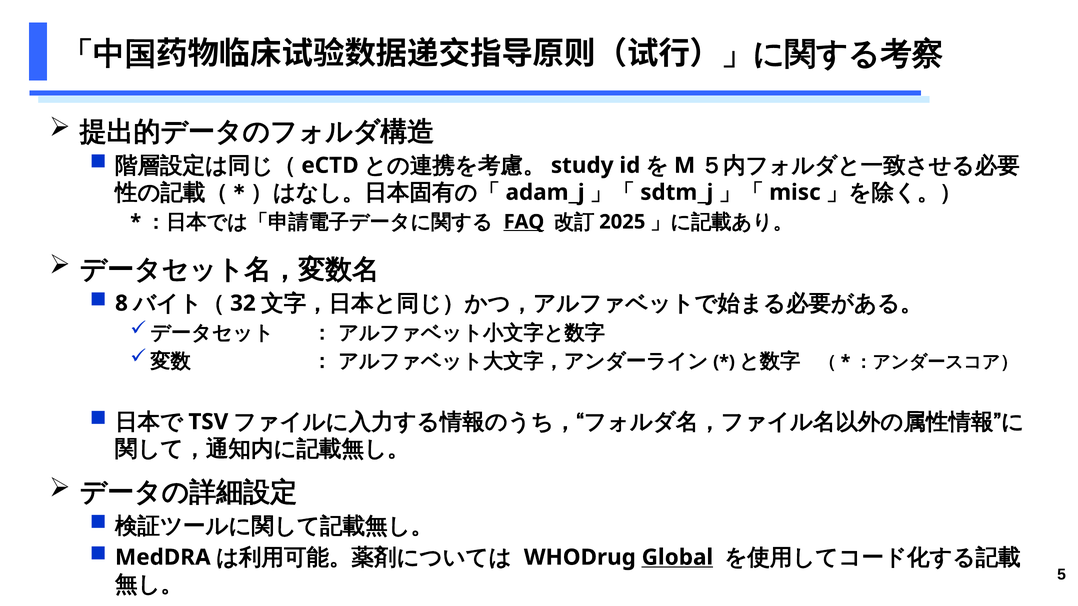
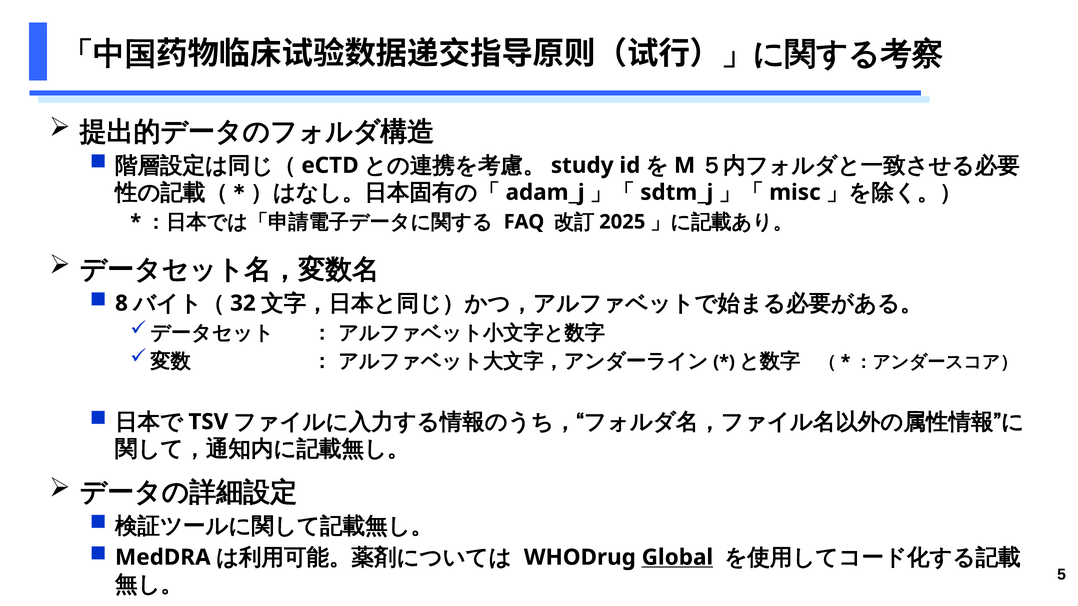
FAQ underline: present -> none (524, 222)
